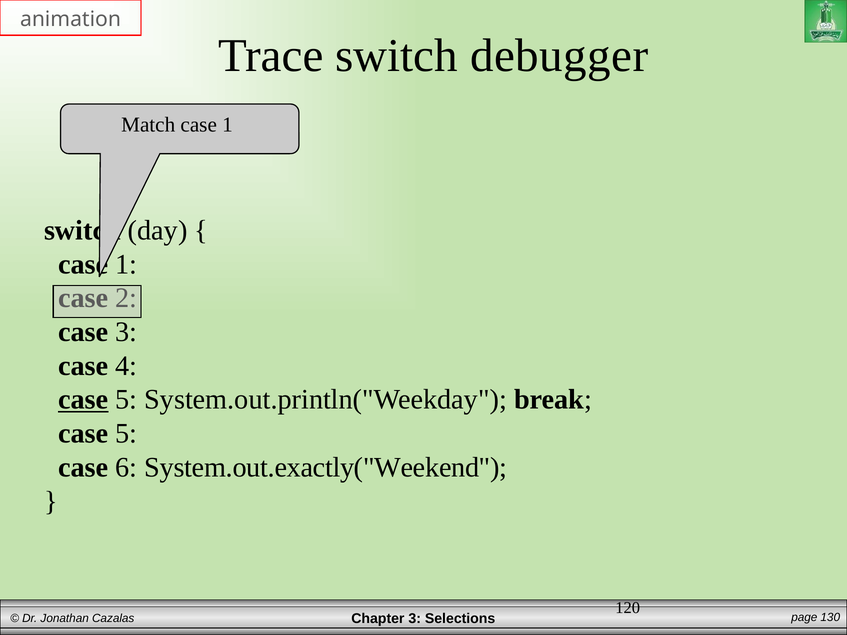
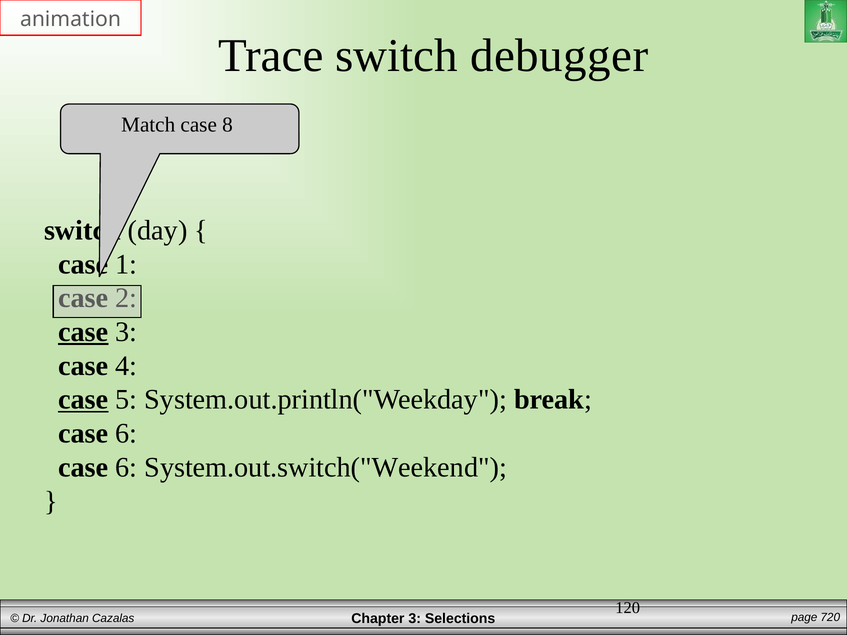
Match case 1: 1 -> 8 (227, 125)
case underline: none -> present (83, 332)
5: 5 -> 6 (126, 434)
System.out.exactly("Weekend: System.out.exactly("Weekend -> System.out.switch("Weekend (326, 468)
130: 130 -> 720 (830, 617)
